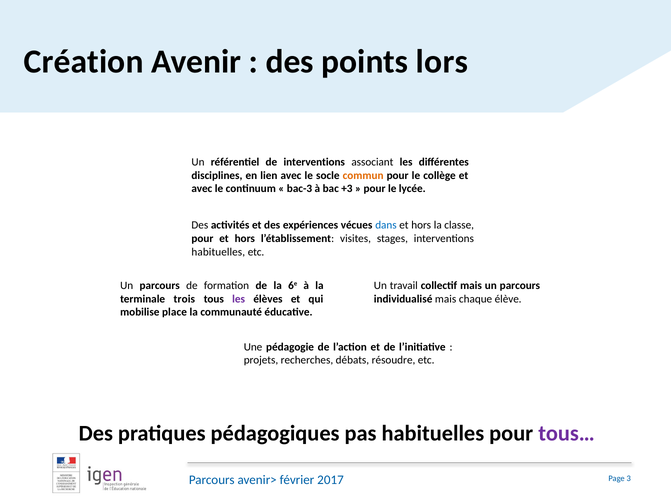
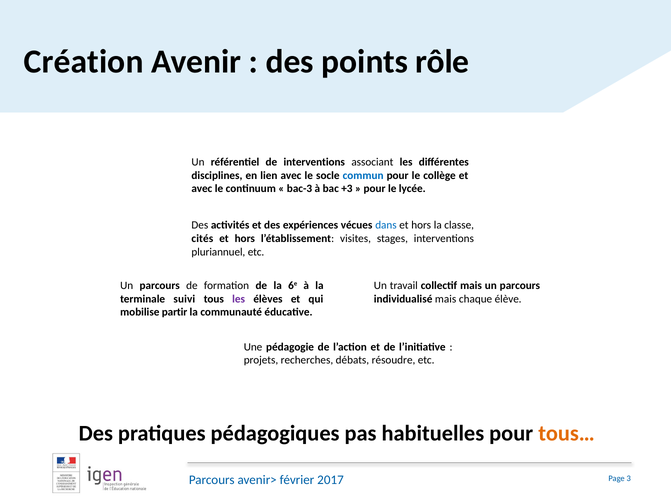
lors: lors -> rôle (442, 62)
commun colour: orange -> blue (363, 175)
pour: pour -> cités (202, 239)
habituelles: habituelles -> pluriannuel (218, 252)
trois: trois -> suivi (184, 299)
place: place -> partir (175, 312)
tous… colour: purple -> orange (566, 434)
